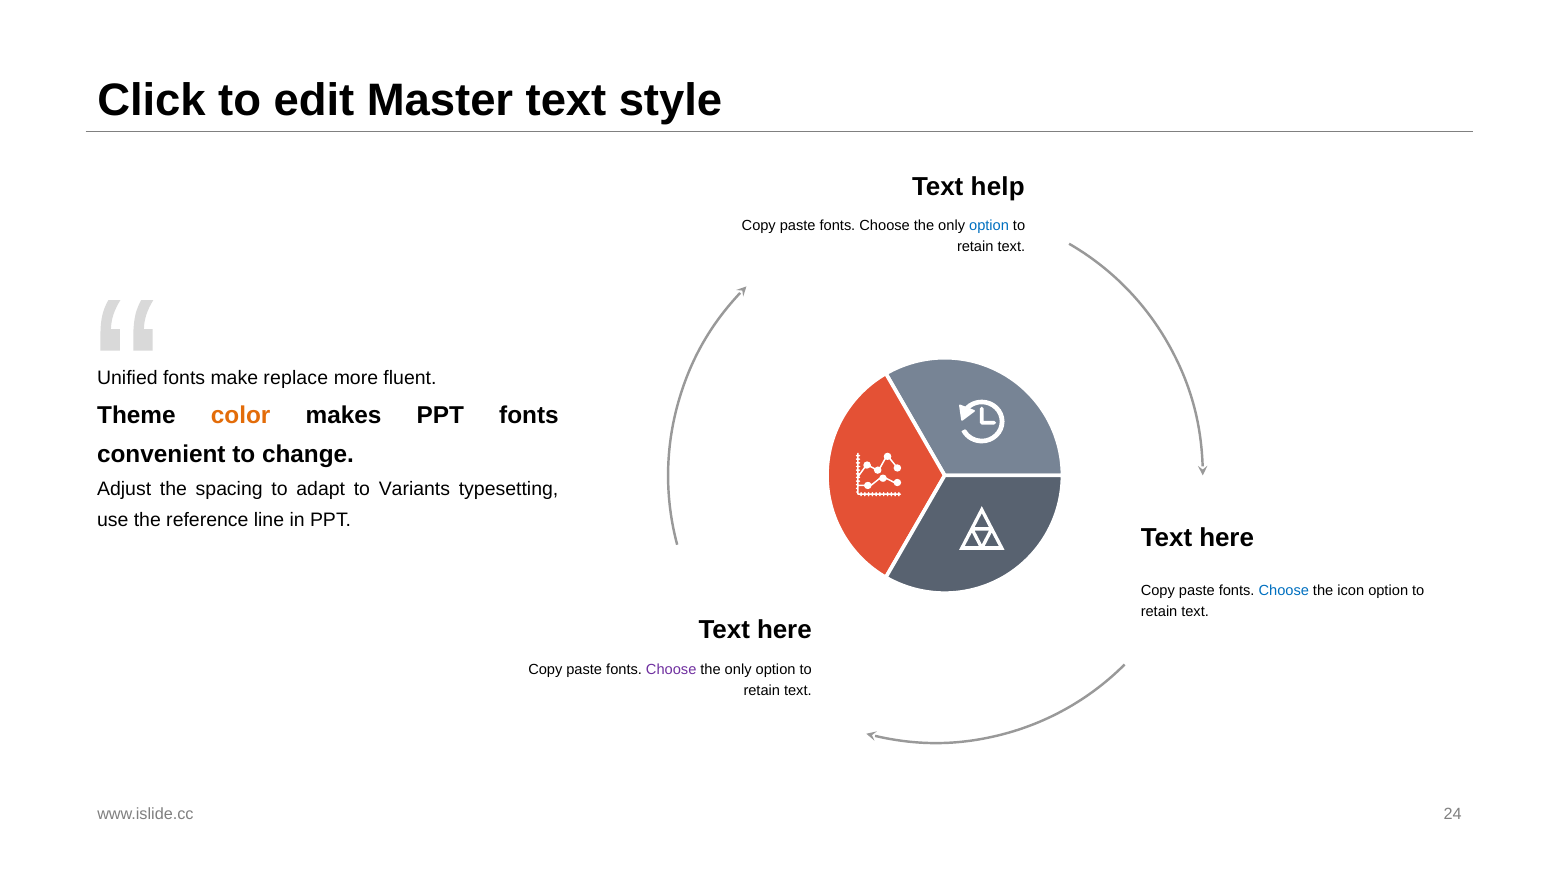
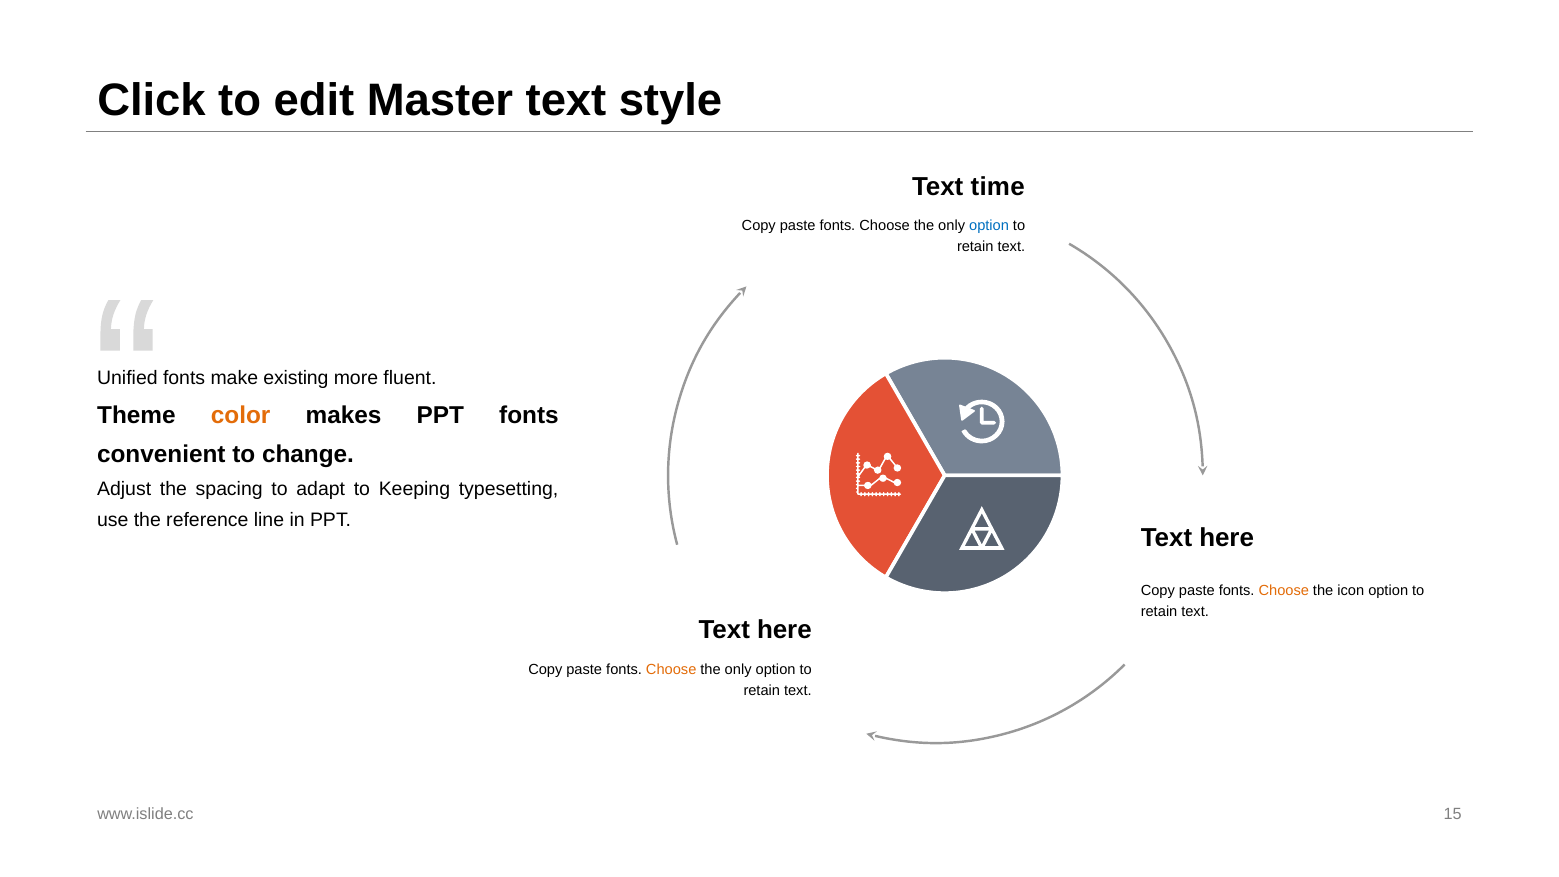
help: help -> time (998, 187)
replace: replace -> existing (296, 378)
Variants: Variants -> Keeping (414, 489)
Choose colour: blue -> orange (1284, 591)
Choose colour: purple -> orange (671, 669)
24: 24 -> 15 (1453, 814)
